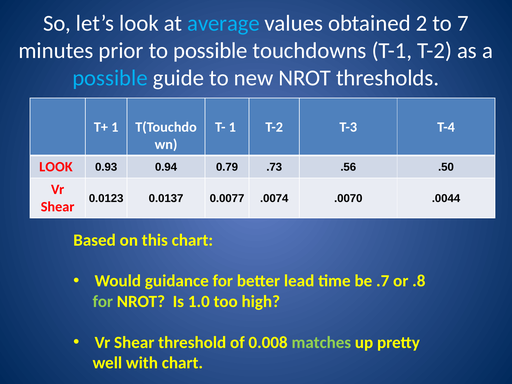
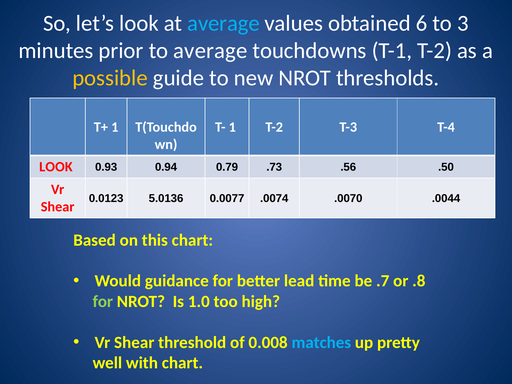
2: 2 -> 6 (422, 23)
7: 7 -> 3 (463, 23)
to possible: possible -> average (210, 51)
possible colour: light blue -> yellow (110, 78)
0.0137: 0.0137 -> 5.0136 (166, 198)
matches colour: light green -> light blue (321, 342)
